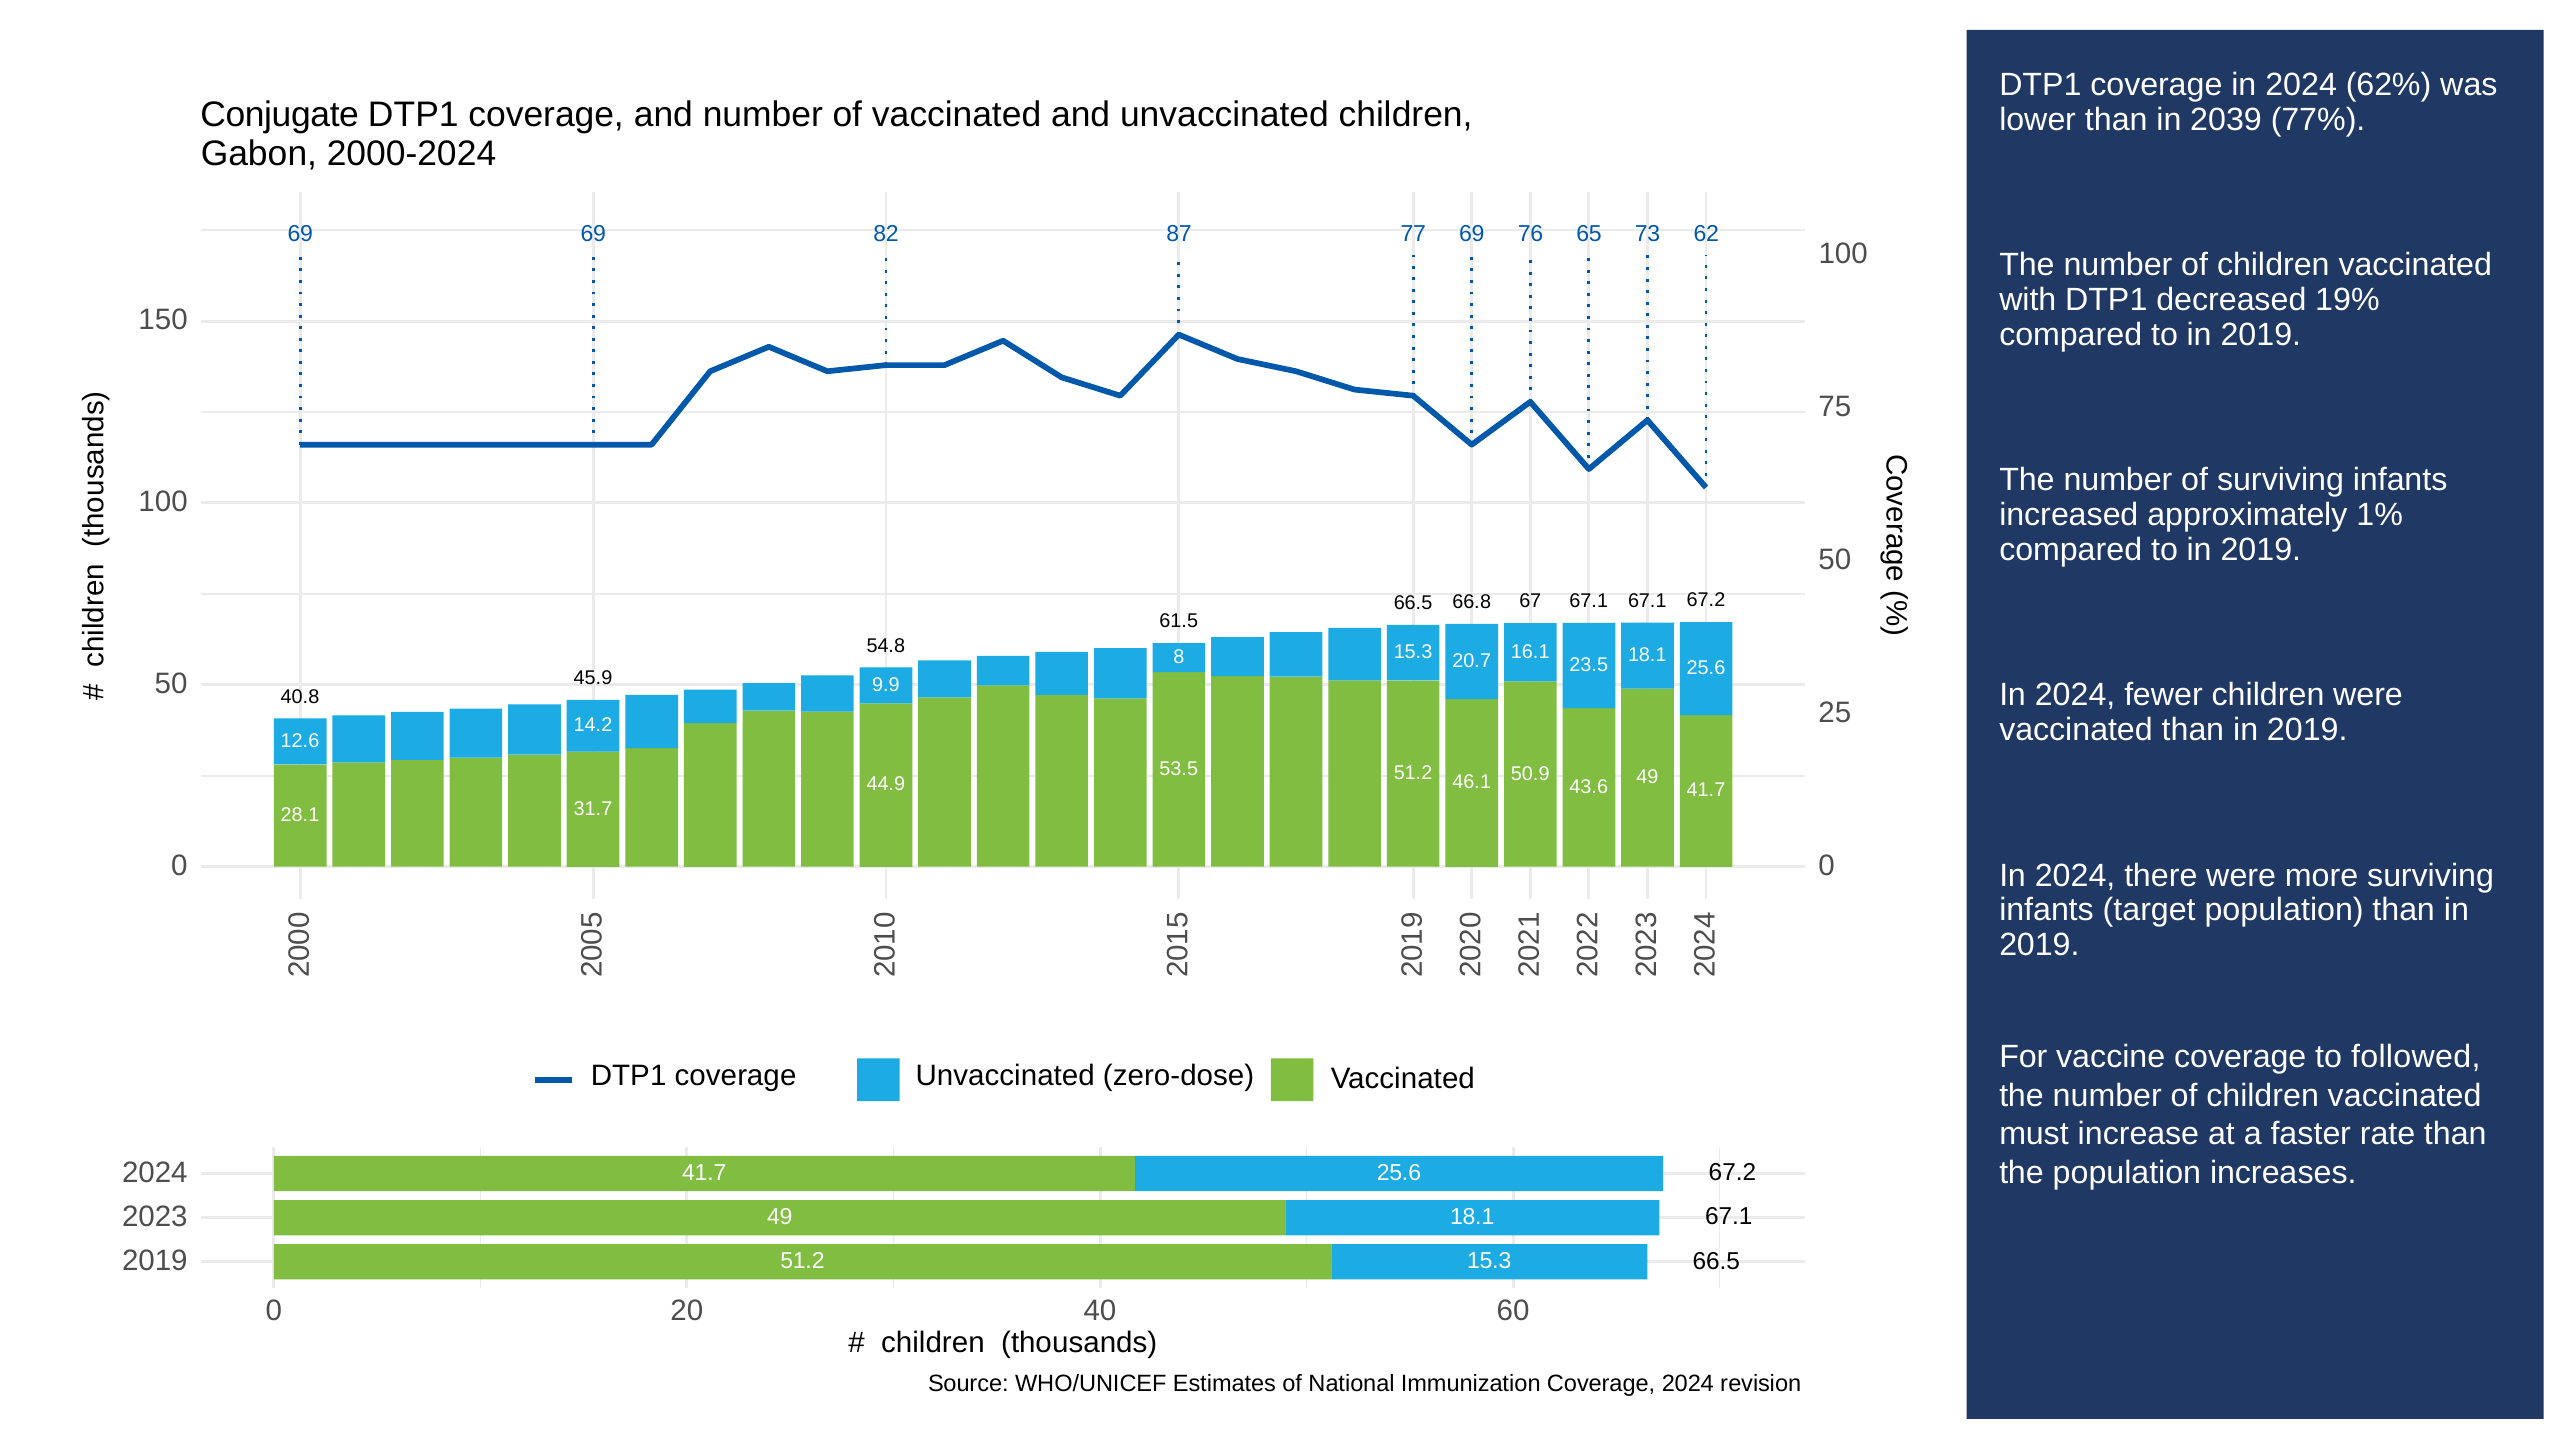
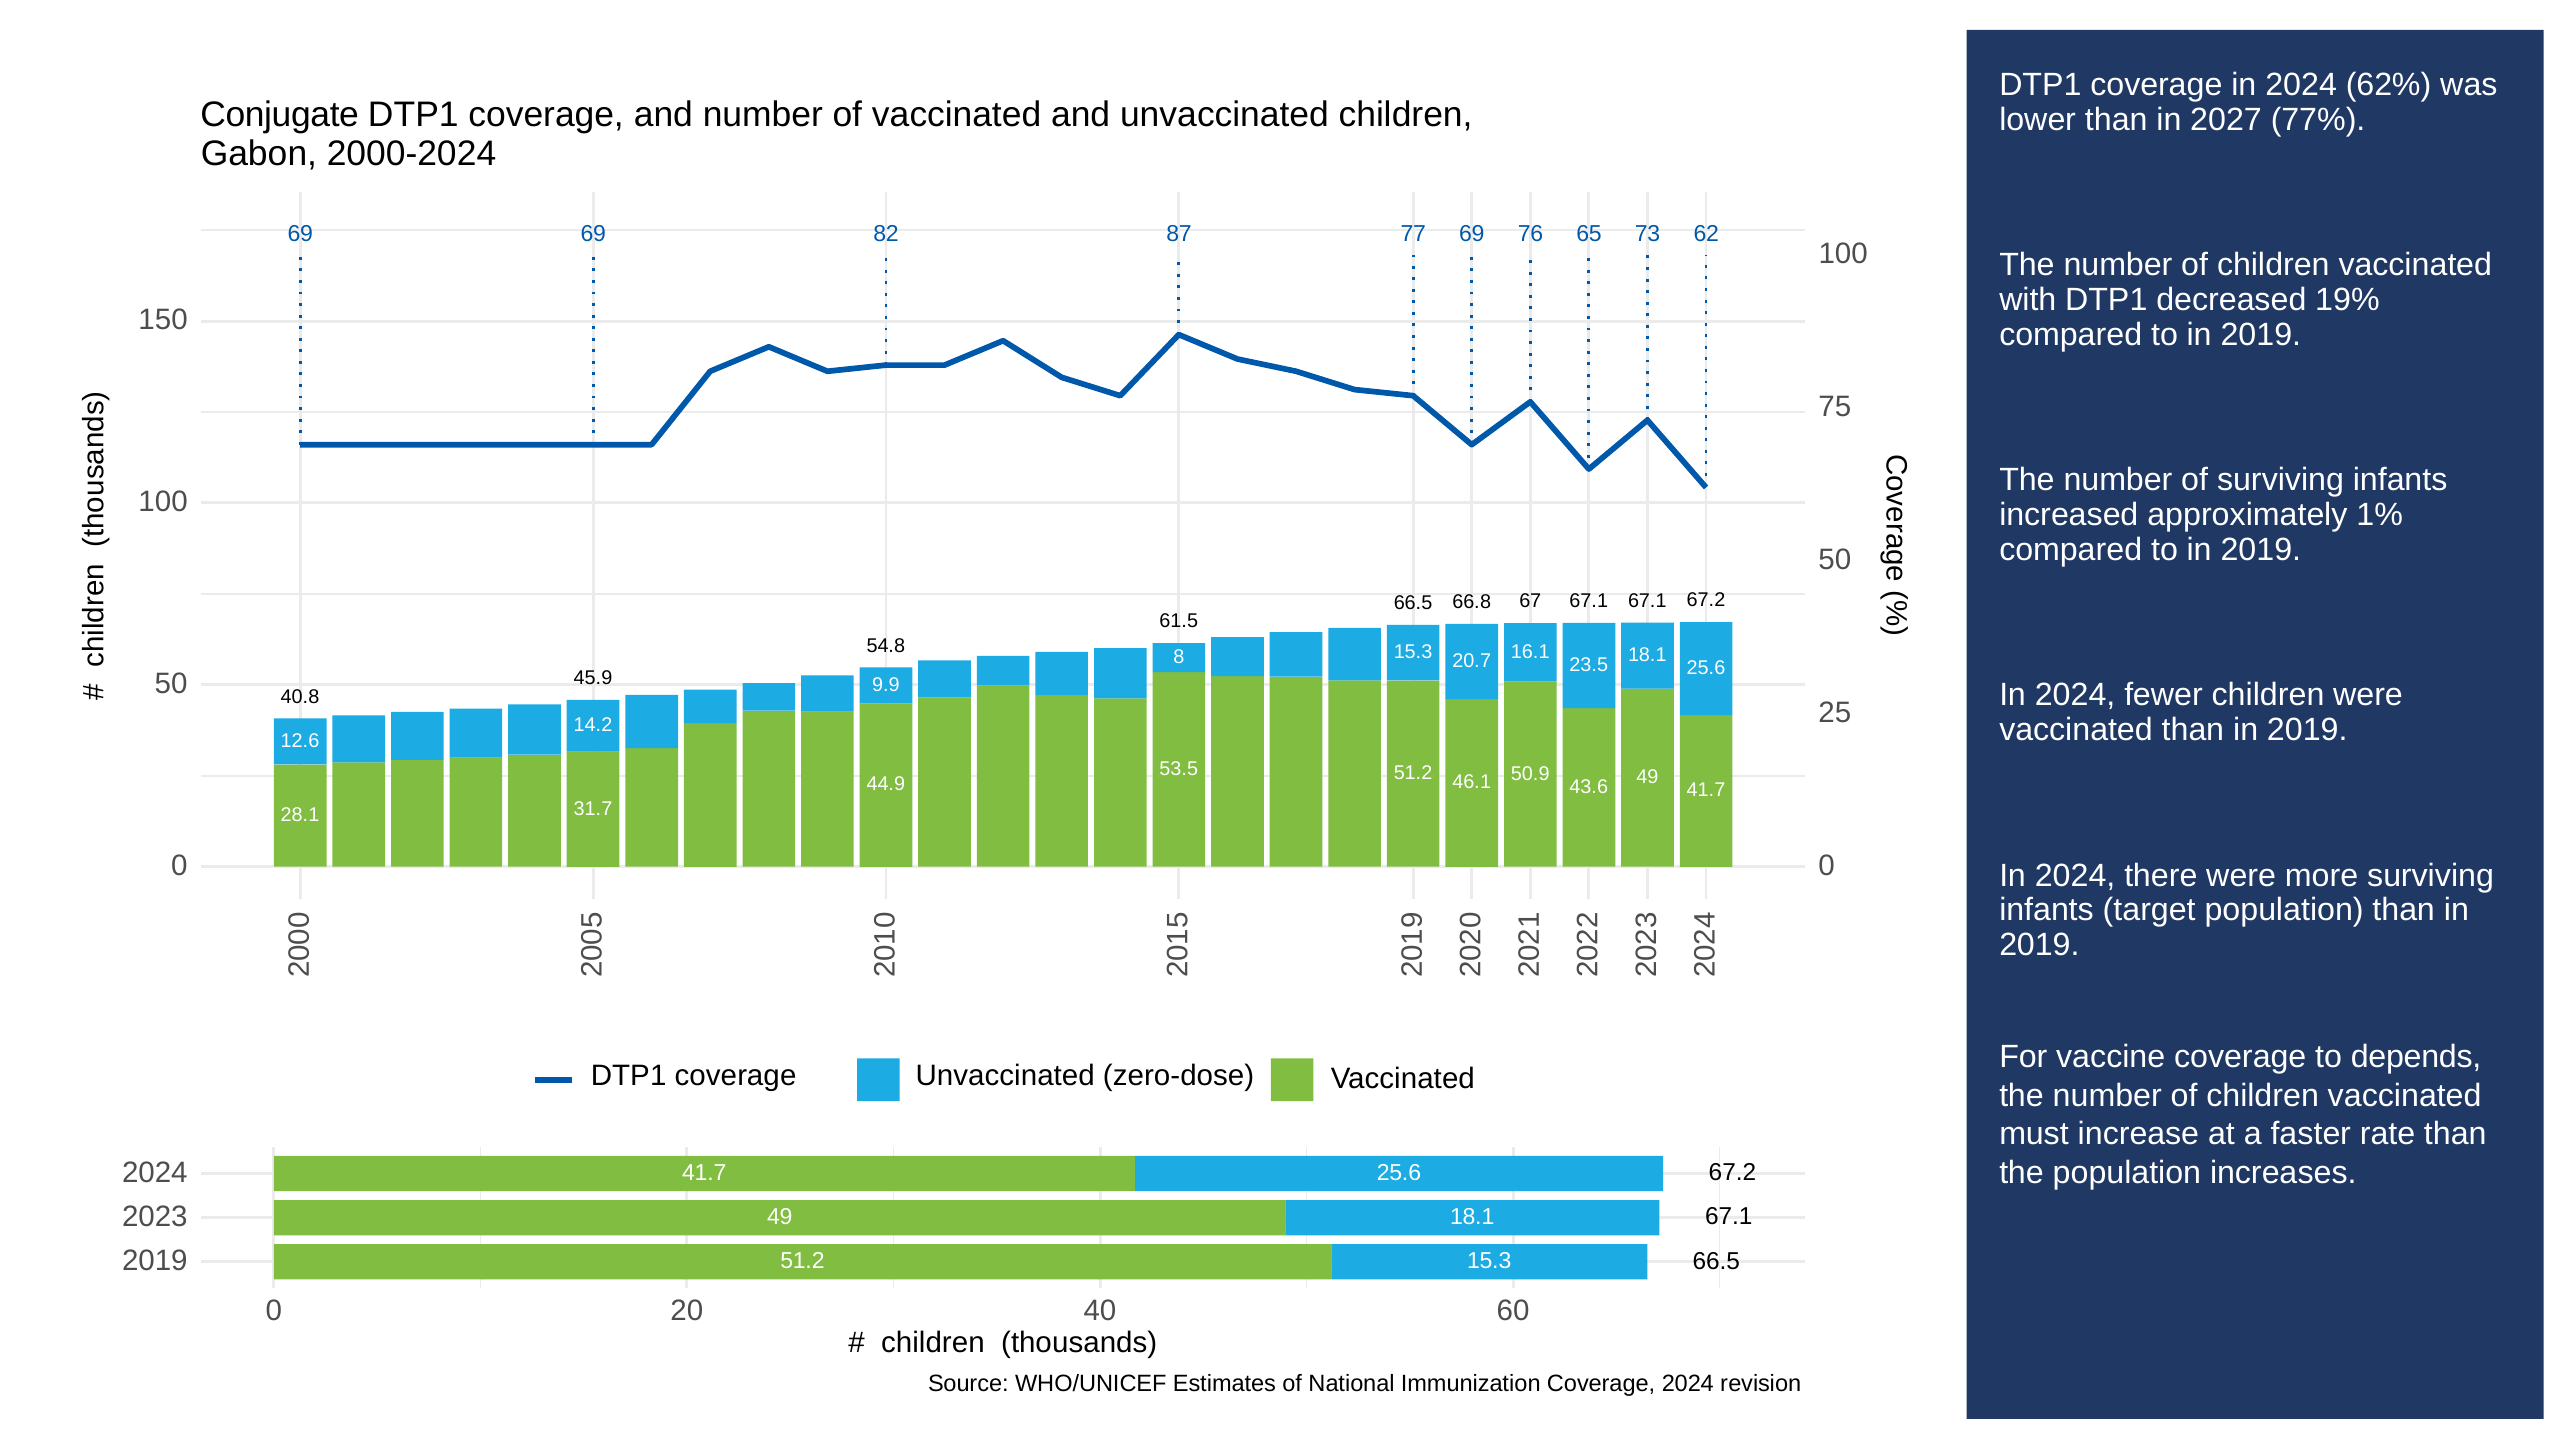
2039: 2039 -> 2027 (2226, 119)
followed: followed -> depends (2416, 1057)
